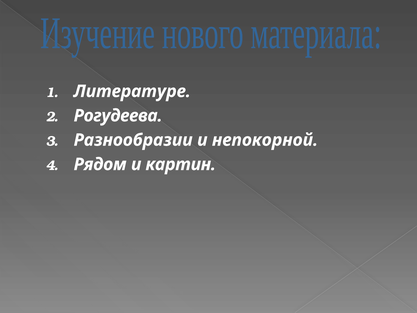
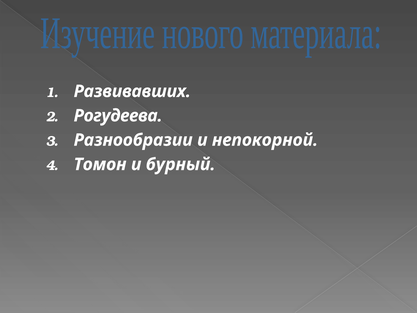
Литературе: Литературе -> Развивавших (132, 91)
Рядом: Рядом -> Томон (100, 164)
картин: картин -> бурный (181, 164)
